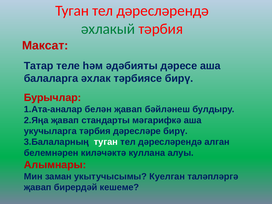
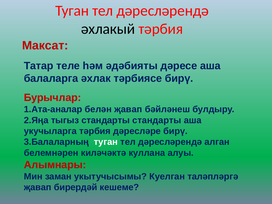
әхлакый colour: green -> black (108, 29)
2.Яңа җавап: җавап -> тыгыз (65, 120)
стандарты мәгарифкә: мәгарифкә -> стандарты (157, 120)
